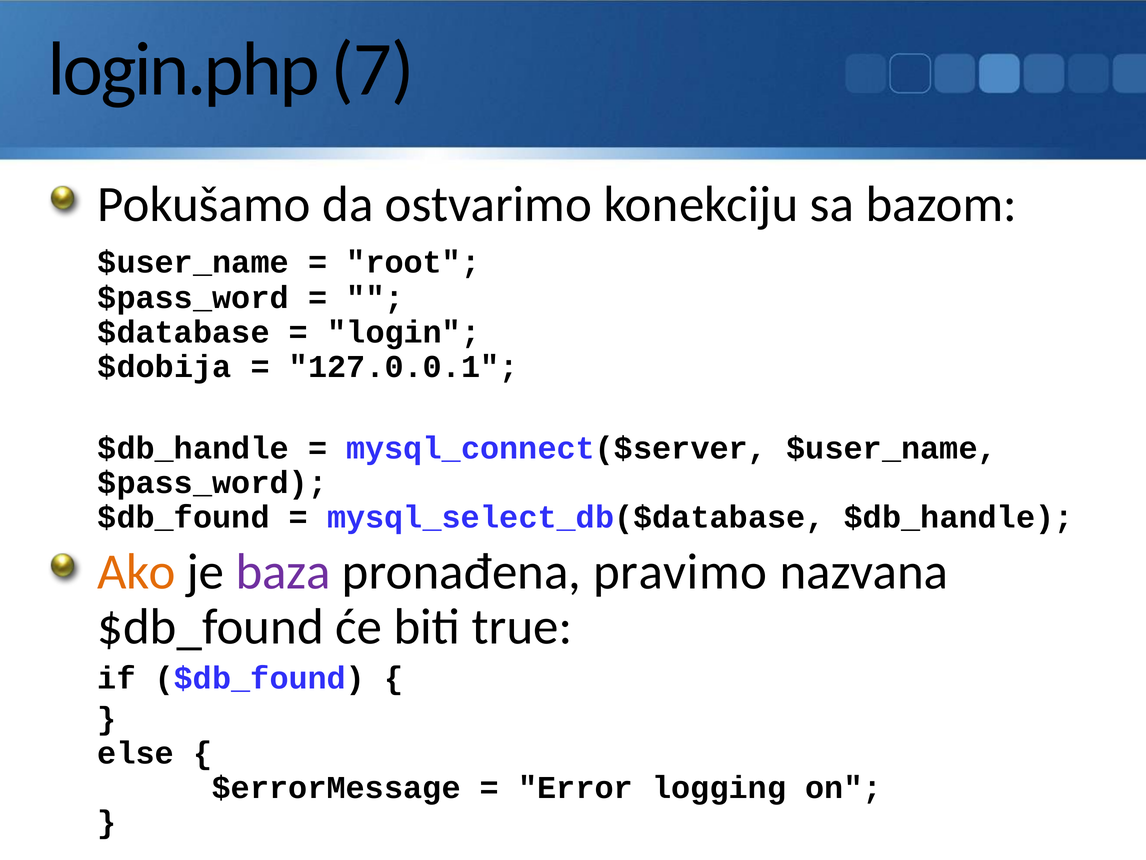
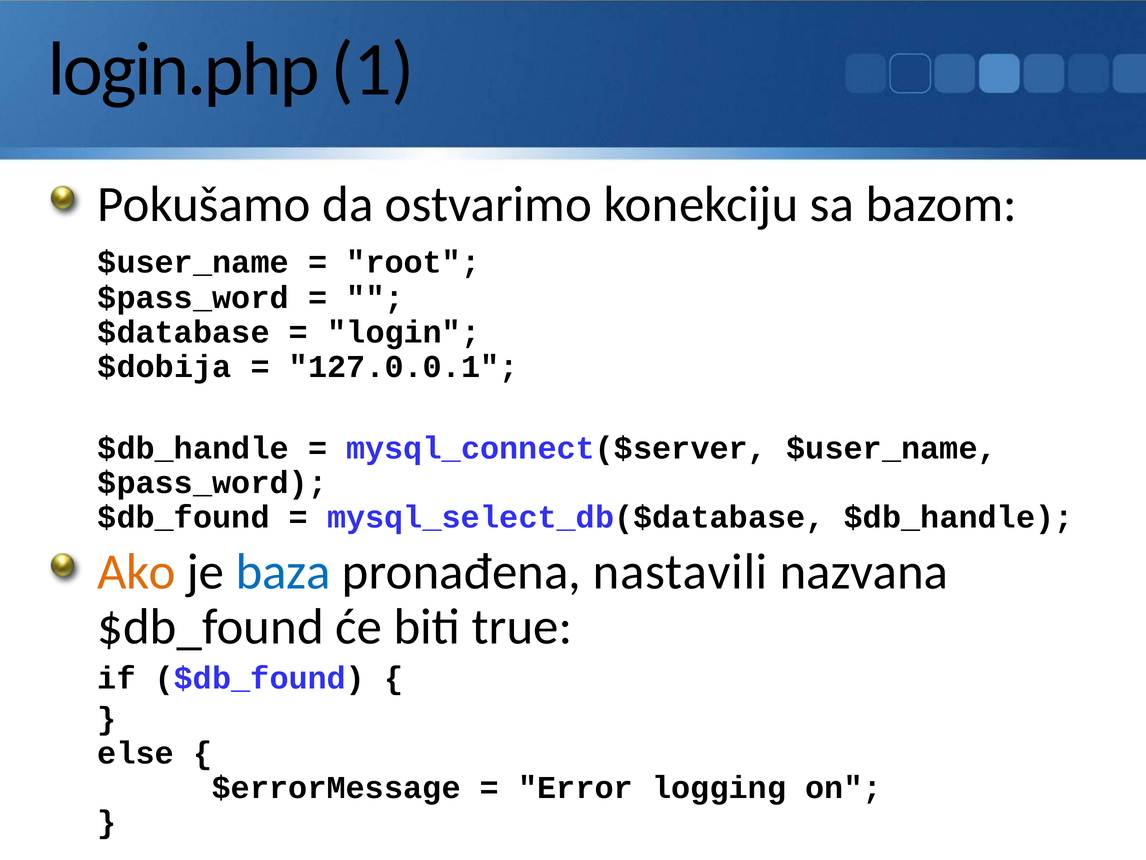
7: 7 -> 1 (373, 70)
baza colour: purple -> blue (283, 572)
pravimo: pravimo -> nastavili (680, 572)
